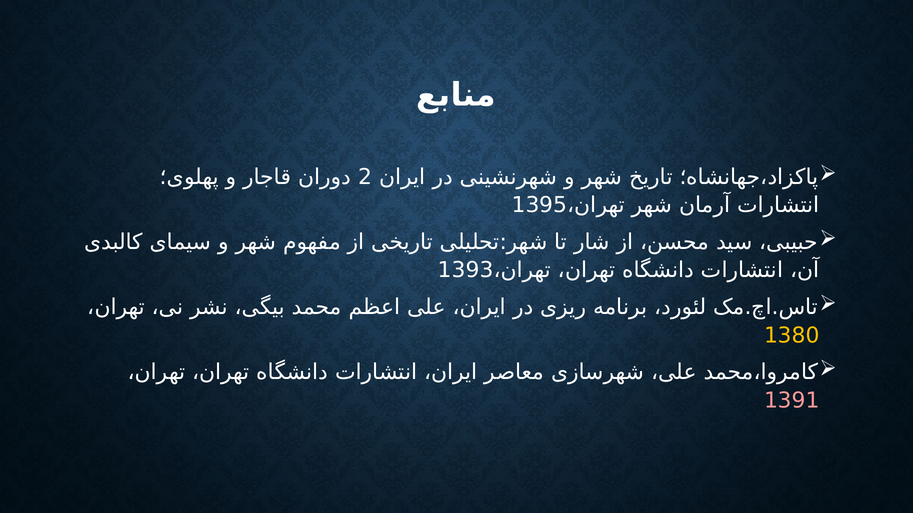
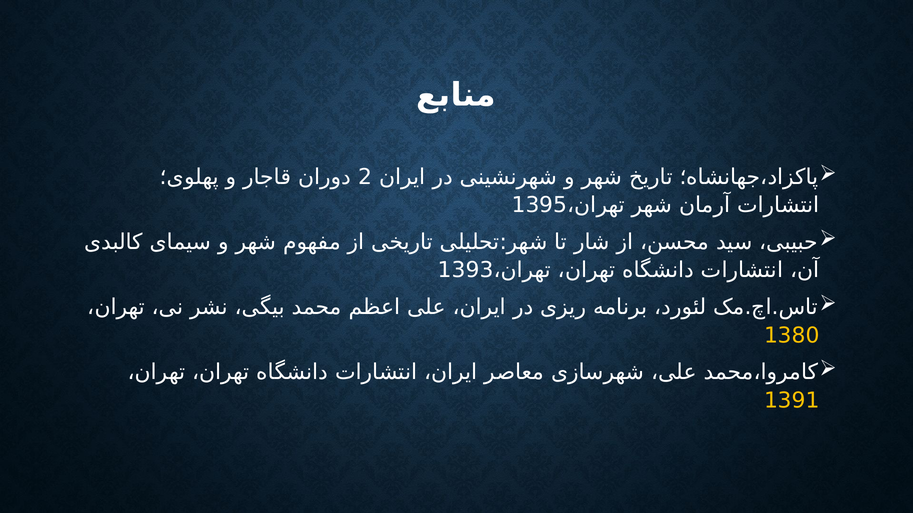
1391 colour: pink -> yellow (792, 401)
